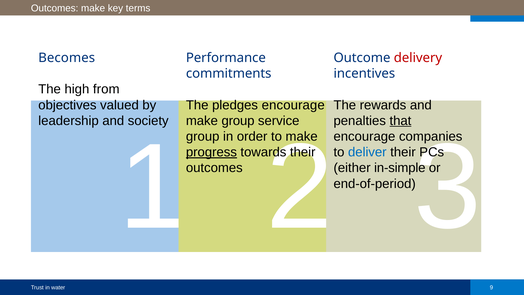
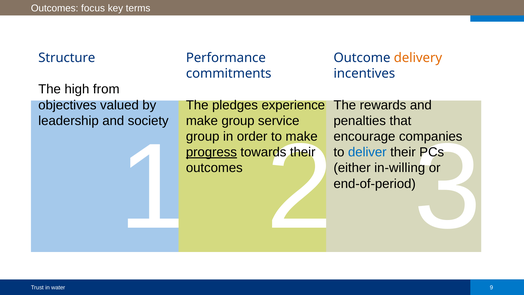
Outcomes make: make -> focus (93, 8)
Becomes: Becomes -> Structure (67, 58)
delivery colour: red -> orange (418, 58)
pledges encourage: encourage -> experience (293, 105)
that underline: present -> none (400, 121)
in-simple: in-simple -> in-willing (400, 168)
